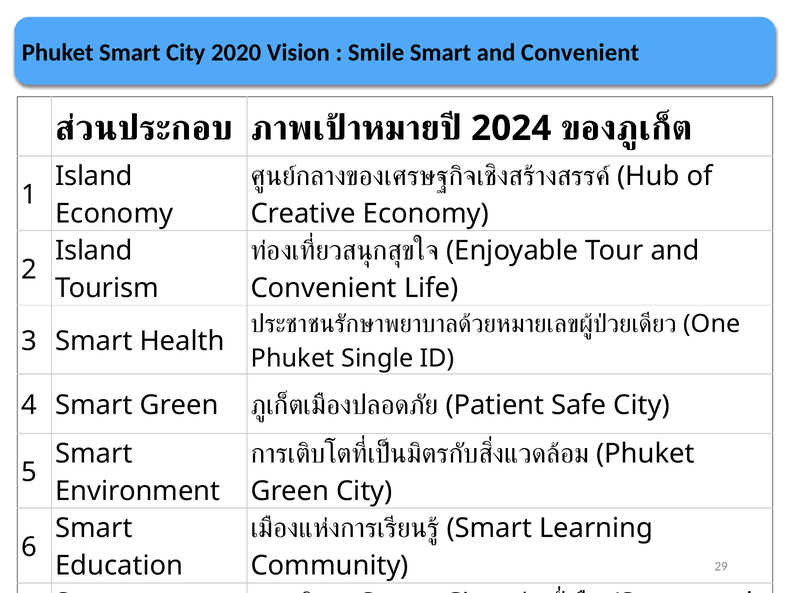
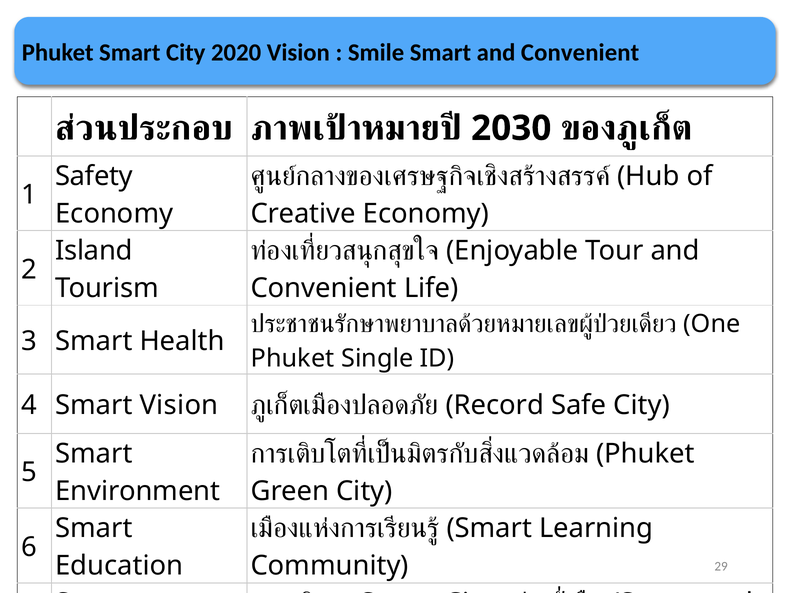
2024: 2024 -> 2030 (511, 128)
Island: Island -> Safety (94, 176)
Smart Green: Green -> Vision (179, 405)
Patient: Patient -> Record (495, 405)
